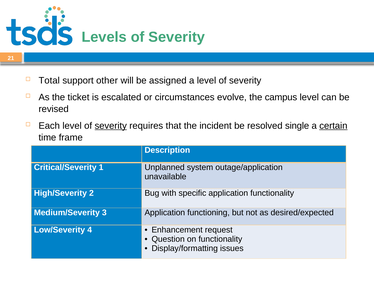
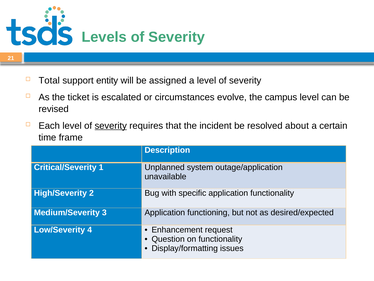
other: other -> entity (107, 80)
single: single -> about (297, 125)
certain underline: present -> none (333, 125)
